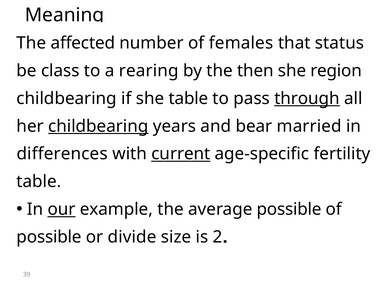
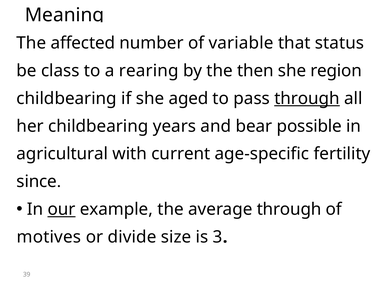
females: females -> variable (241, 43)
she table: table -> aged (188, 98)
childbearing underline: present -> none (98, 126)
married: married -> possible (309, 126)
differences: differences -> agricultural (62, 154)
current underline: present -> none (181, 154)
table: table -> since (37, 182)
average possible: possible -> through (289, 209)
possible: possible -> motives (49, 237)
2: 2 -> 3 (218, 237)
